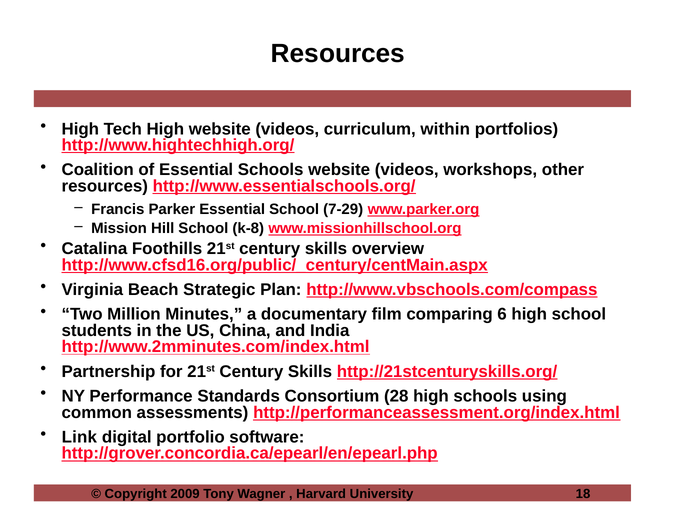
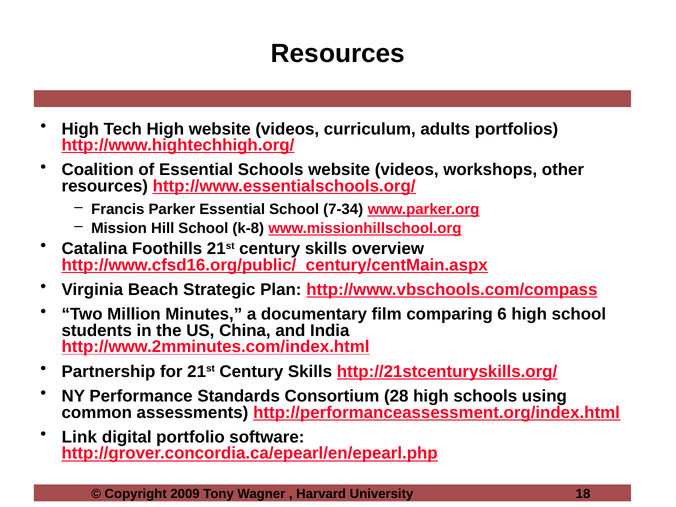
within: within -> adults (445, 129)
7-29: 7-29 -> 7-34 (343, 209)
